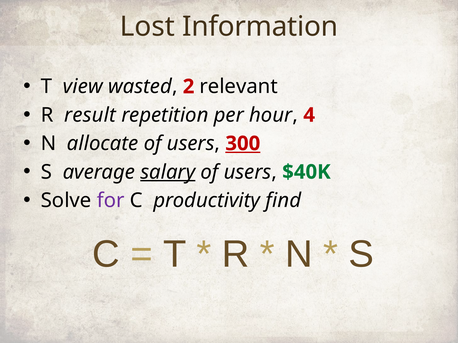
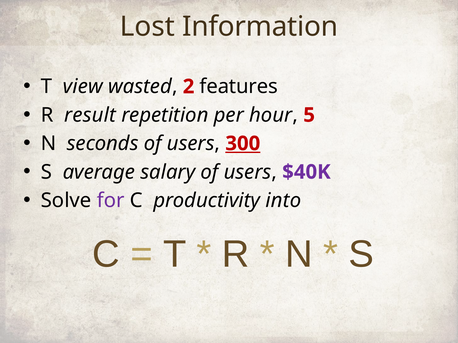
relevant: relevant -> features (239, 87)
4: 4 -> 5 (309, 115)
allocate: allocate -> seconds (103, 144)
salary underline: present -> none (168, 172)
$40K colour: green -> purple (306, 172)
find: find -> into (283, 201)
